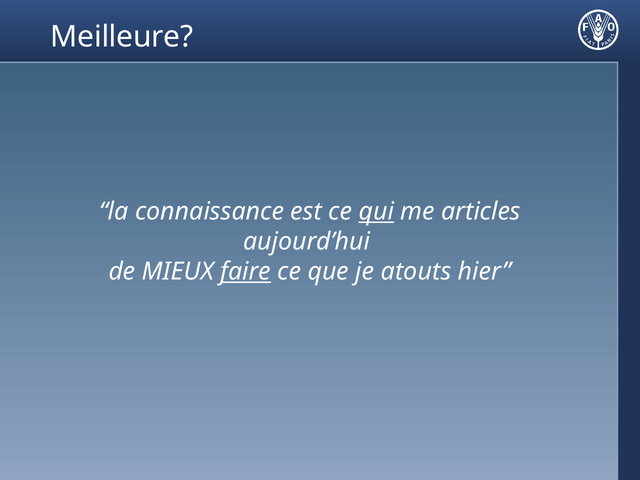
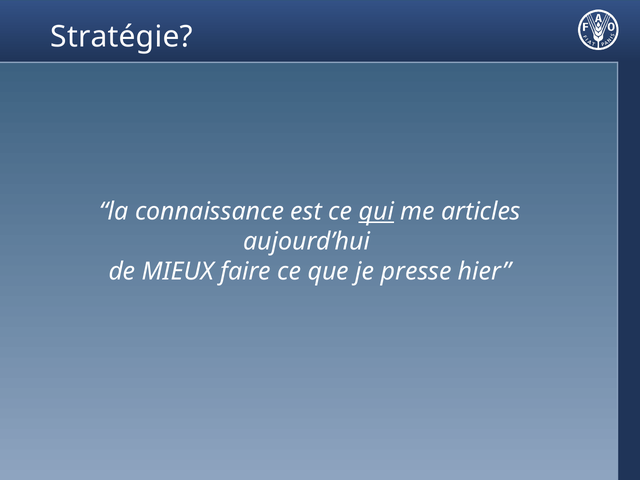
Meilleure: Meilleure -> Stratégie (122, 37)
faire underline: present -> none (246, 272)
atouts: atouts -> presse (416, 272)
